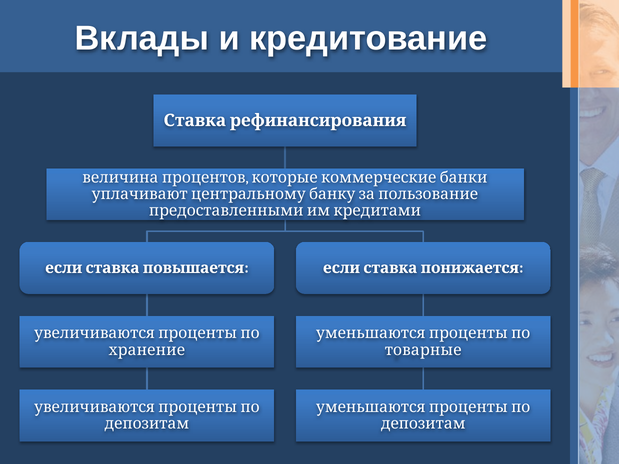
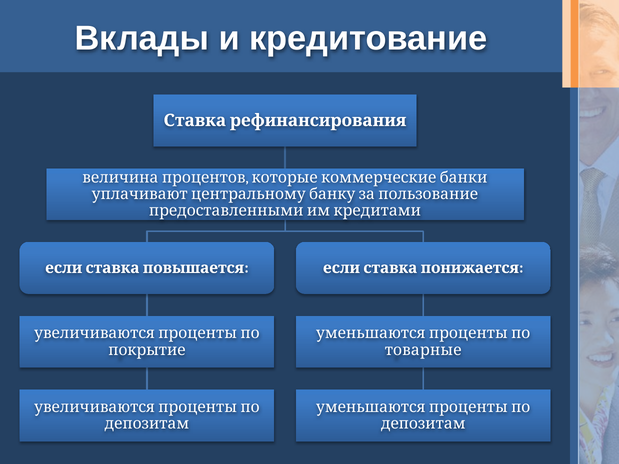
хранение: хранение -> покрытие (147, 350)
